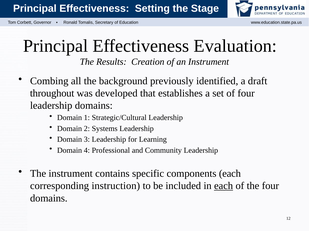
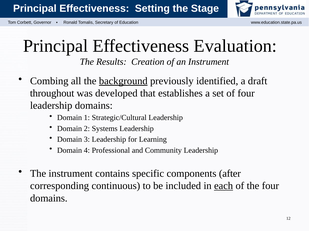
background underline: none -> present (123, 81)
components each: each -> after (230, 174)
instruction: instruction -> continuous (116, 186)
